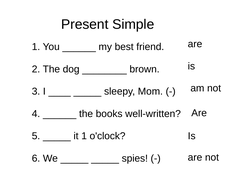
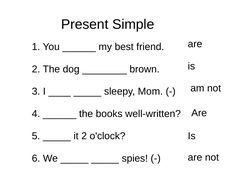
it 1: 1 -> 2 (84, 136)
